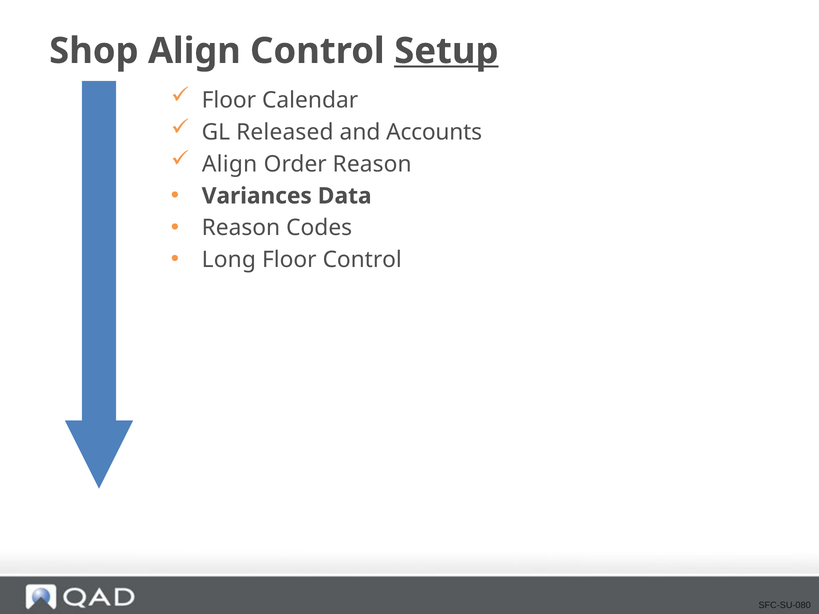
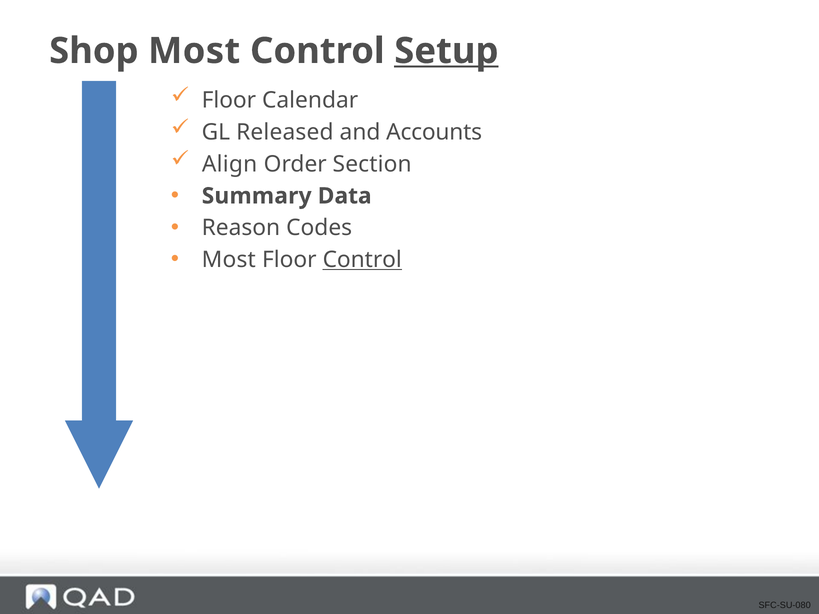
Align: Align -> Most (194, 51)
Order Reason: Reason -> Section (372, 164)
Variances: Variances -> Summary (257, 196)
Long: Long -> Most (229, 260)
Control underline: none -> present (362, 260)
